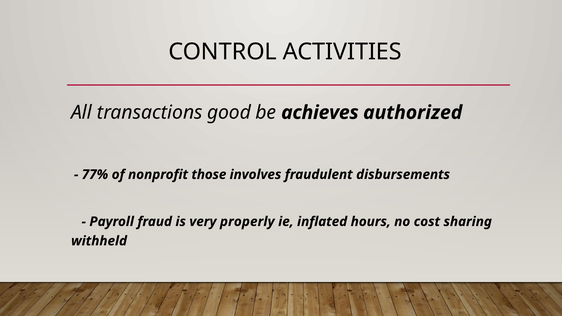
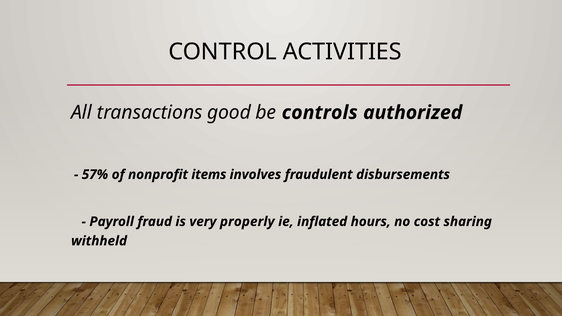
achieves: achieves -> controls (320, 113)
77%: 77% -> 57% (95, 175)
those: those -> items (209, 175)
